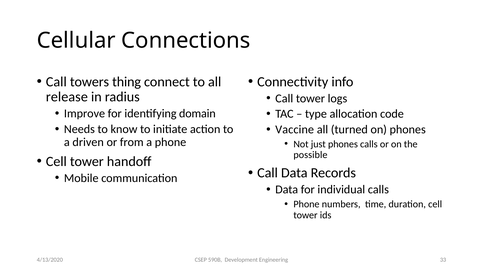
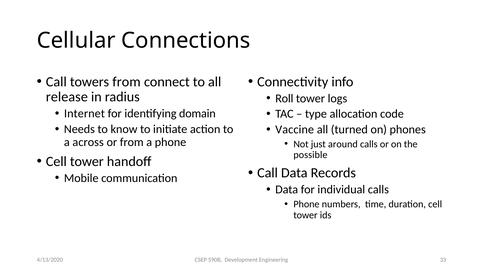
towers thing: thing -> from (126, 82)
Call: Call -> Roll (284, 98)
Improve: Improve -> Internet (84, 113)
driven: driven -> across (88, 142)
just phones: phones -> around (343, 144)
